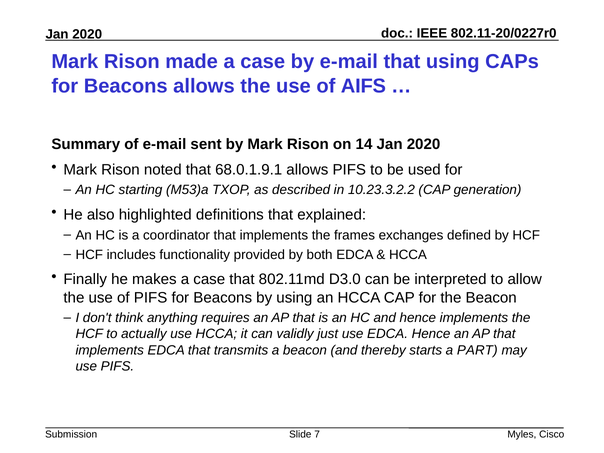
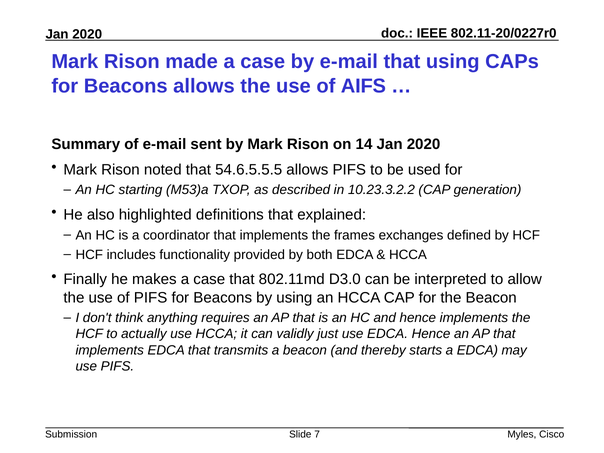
68.0.1.9.1: 68.0.1.9.1 -> 54.6.5.5.5 (249, 170)
a PART: PART -> EDCA (477, 350)
